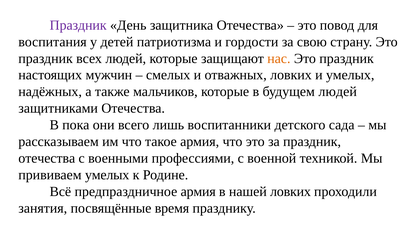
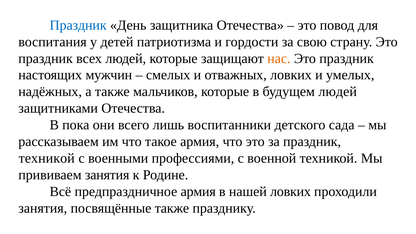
Праздник colour: purple -> blue (78, 25)
отечества: отечества -> техникой (47, 158)
прививаем умелых: умелых -> занятия (107, 175)
посвящённые время: время -> также (172, 208)
